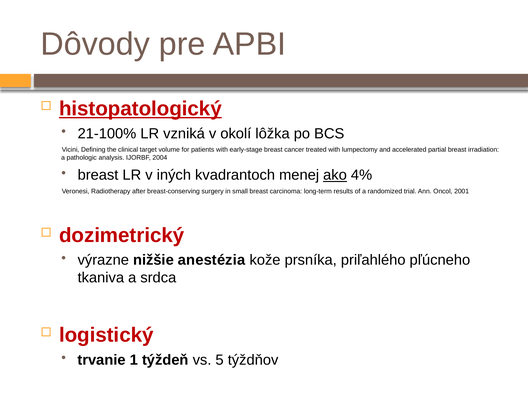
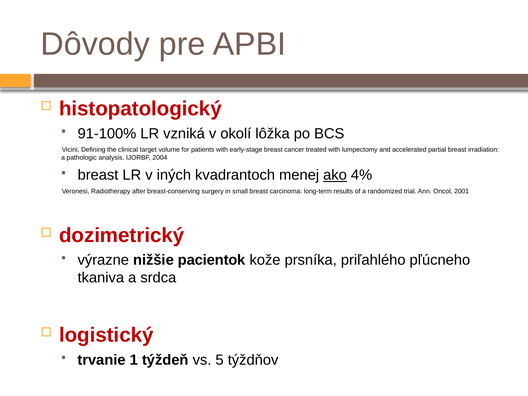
histopatologický underline: present -> none (140, 109)
21-100%: 21-100% -> 91-100% (107, 134)
anestézia: anestézia -> pacientok (212, 260)
